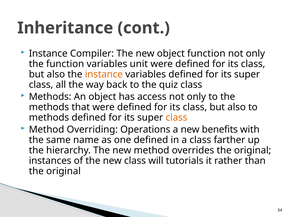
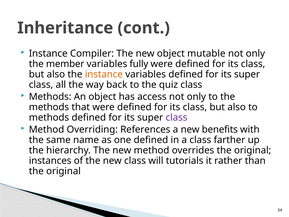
object function: function -> mutable (206, 53)
the function: function -> member (65, 64)
unit: unit -> fully (139, 64)
class colour: orange -> purple (176, 117)
Operations: Operations -> References (145, 129)
